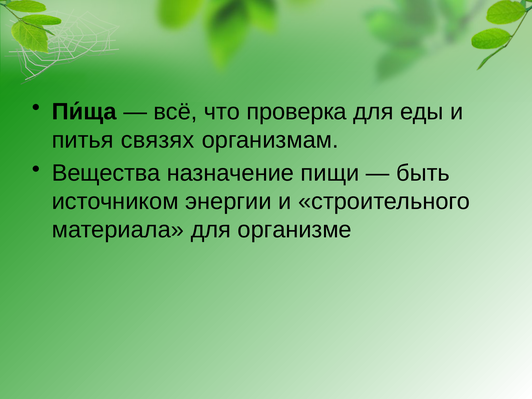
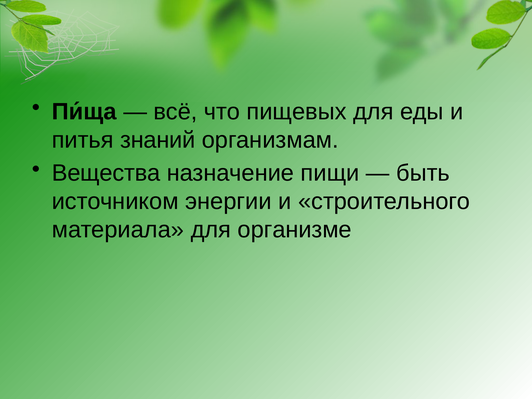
проверка: проверка -> пищевых (297, 112)
связях: связях -> знаний (158, 140)
